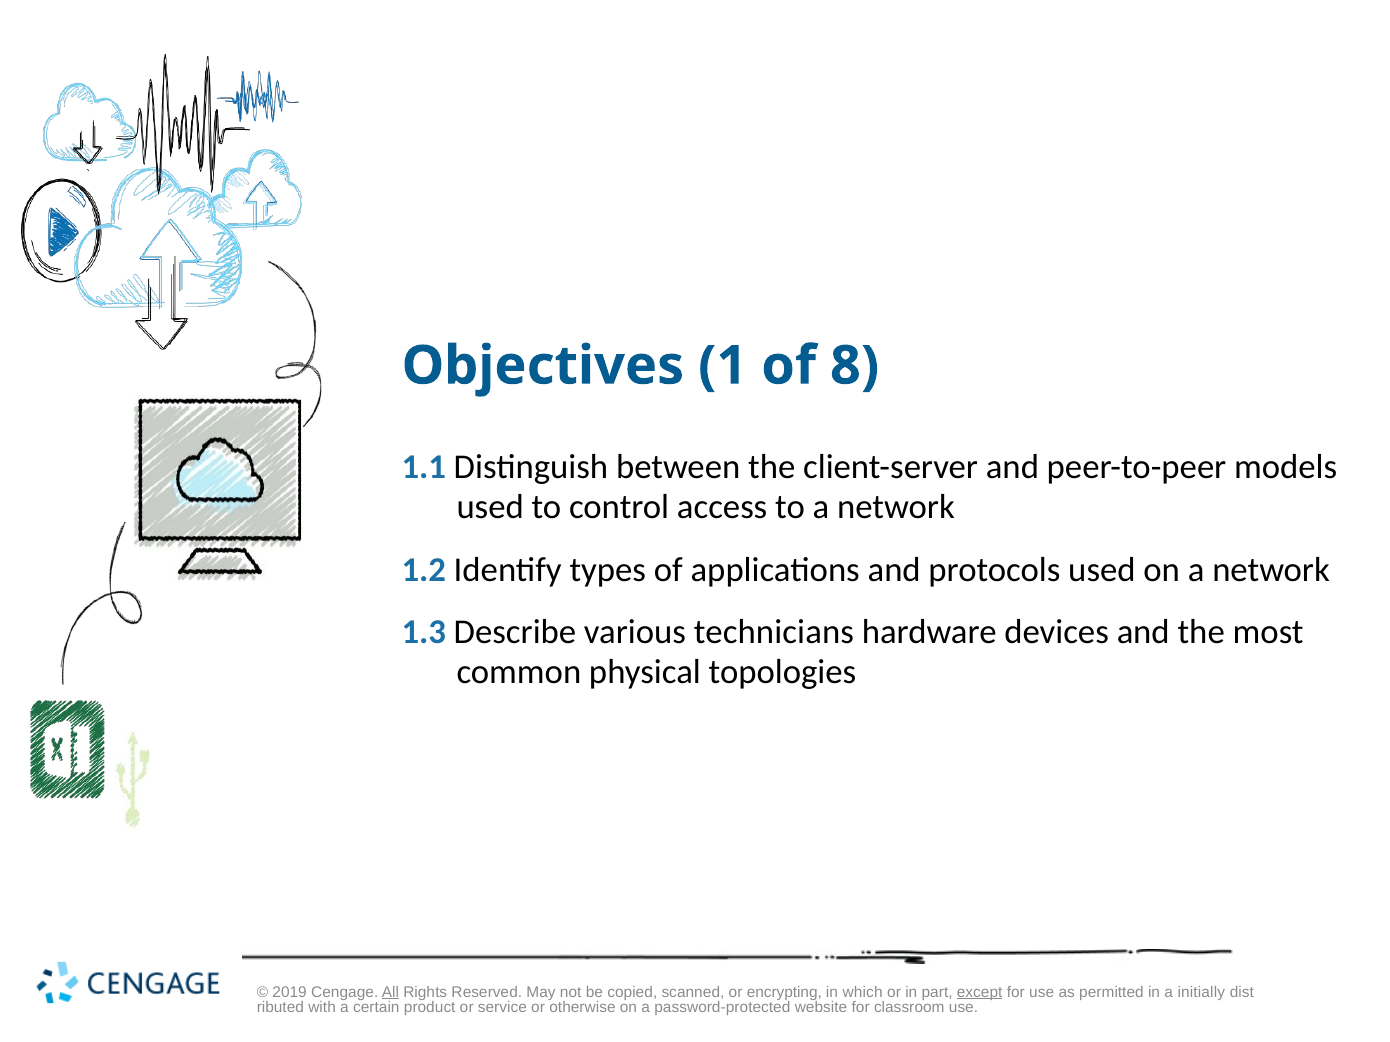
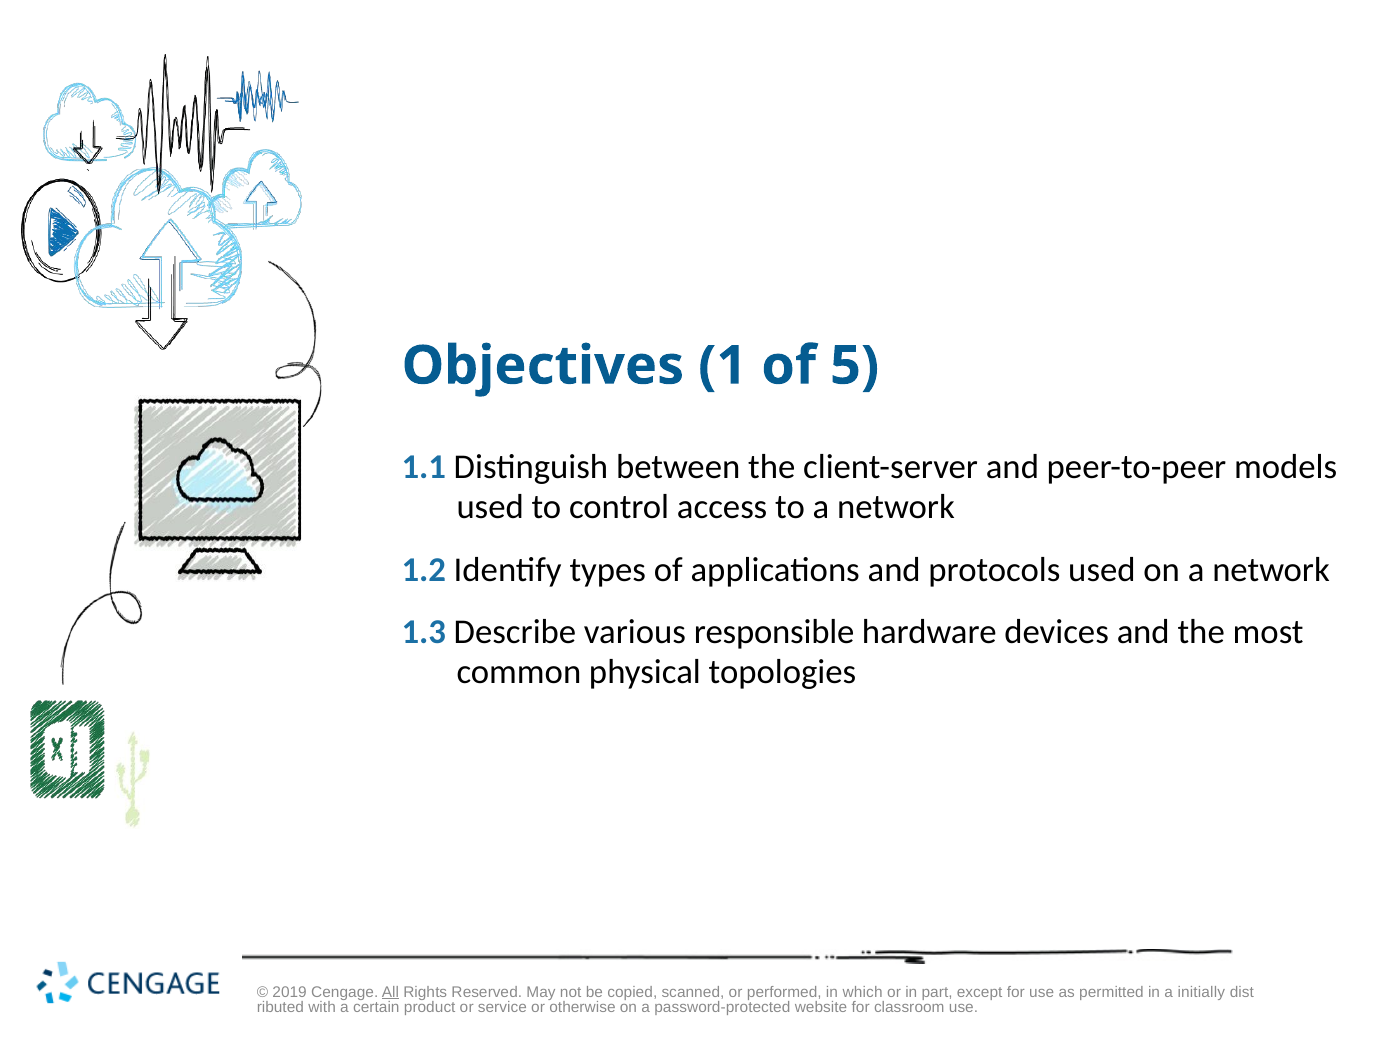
8: 8 -> 5 (855, 366)
technicians: technicians -> responsible (774, 633)
encrypting: encrypting -> performed (784, 993)
except underline: present -> none (980, 993)
